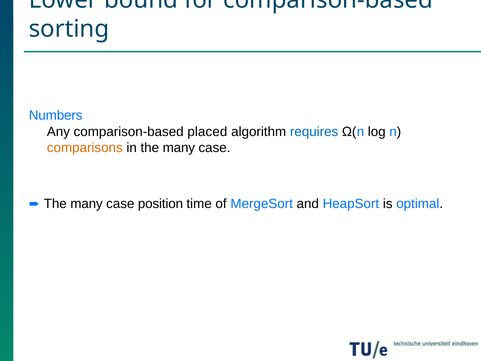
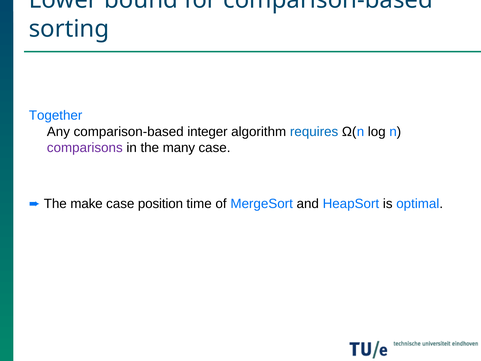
Numbers: Numbers -> Together (56, 115)
placed: placed -> integer (207, 132)
comparisons colour: orange -> purple (85, 148)
many: many -> make (87, 204)
